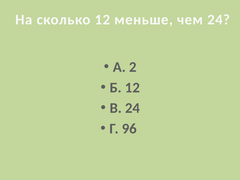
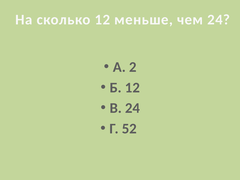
96: 96 -> 52 (129, 129)
